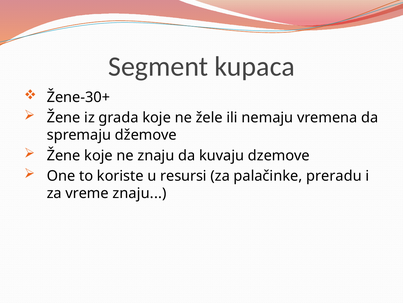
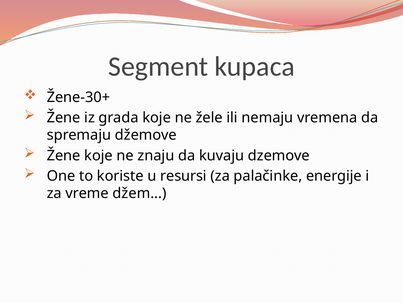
preradu: preradu -> energije (334, 176)
vreme znaju: znaju -> džem (140, 193)
